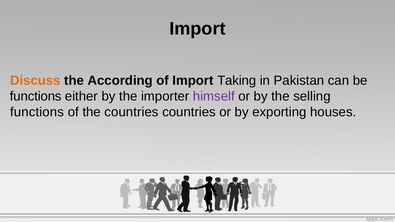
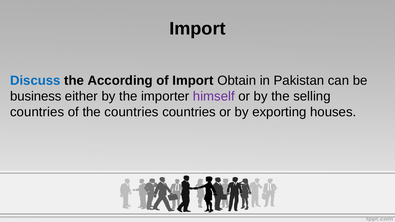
Discuss colour: orange -> blue (35, 81)
Taking: Taking -> Obtain (237, 81)
functions: functions -> business (36, 96)
functions: functions -> countries (37, 112)
